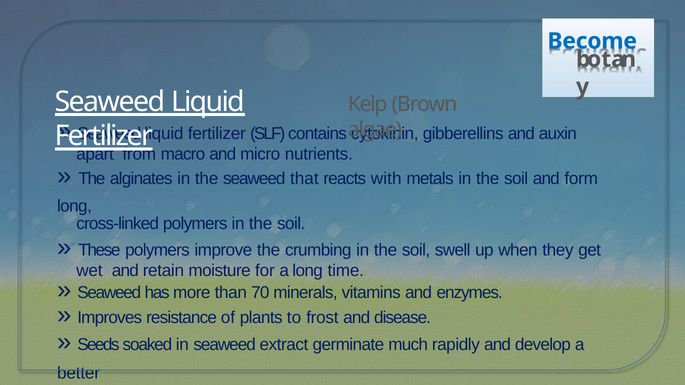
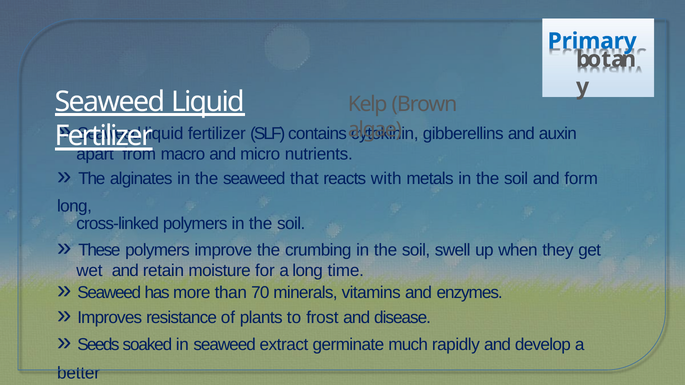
Become: Become -> Primary (592, 41)
